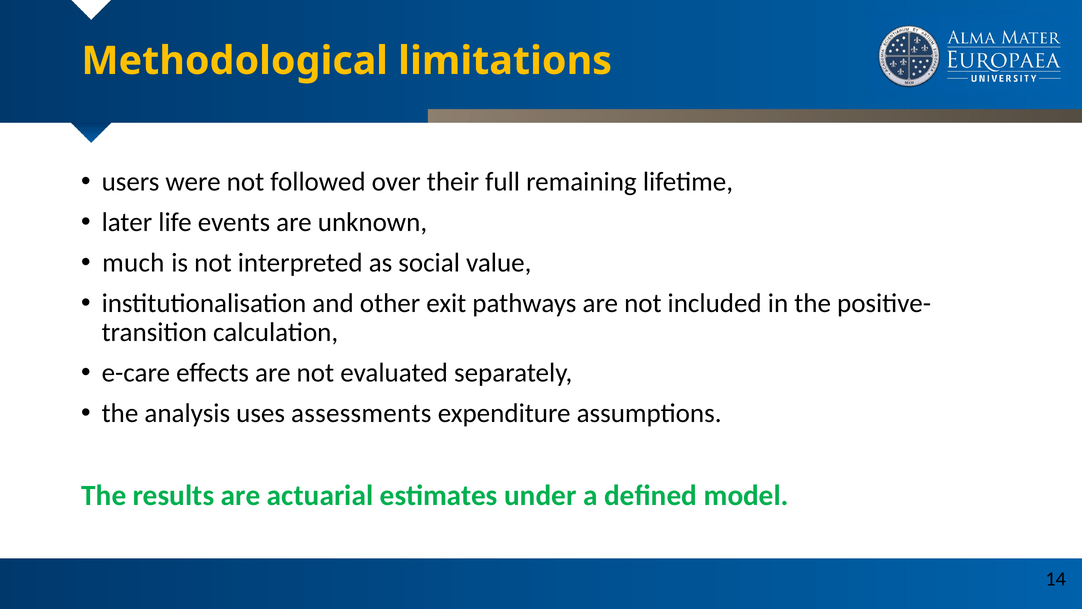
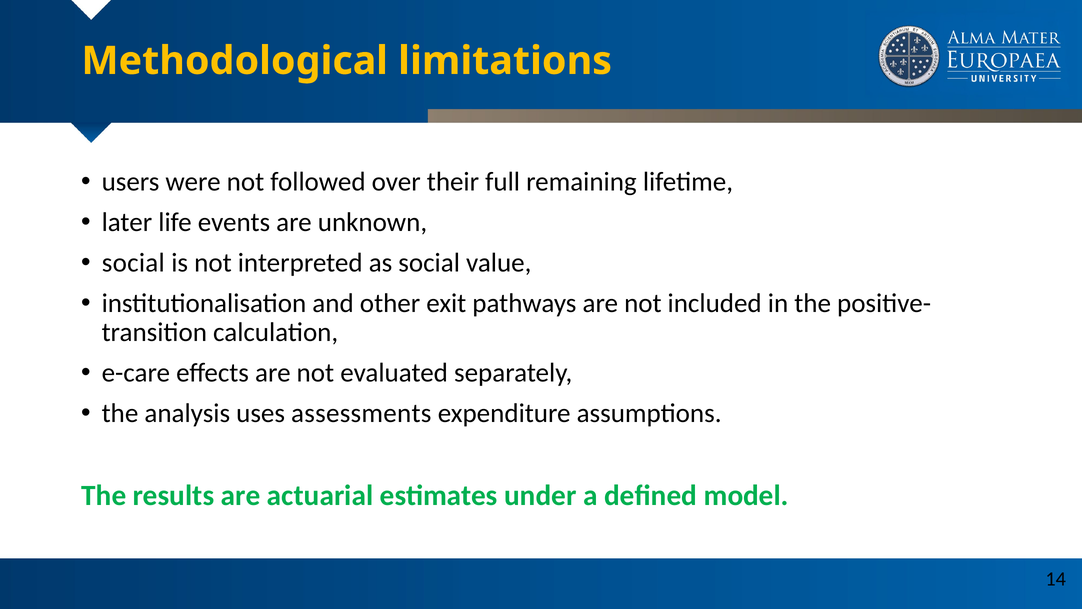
much: much -> social (133, 263)
